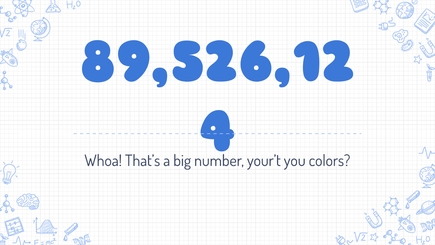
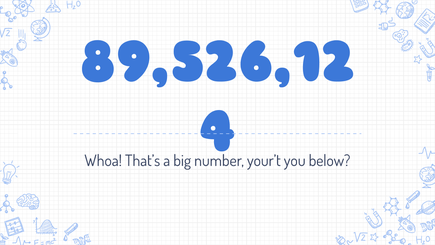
colors: colors -> below (330, 161)
